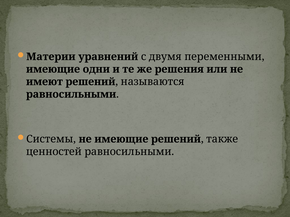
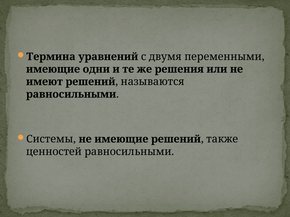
Материи: Материи -> Термина (51, 57)
